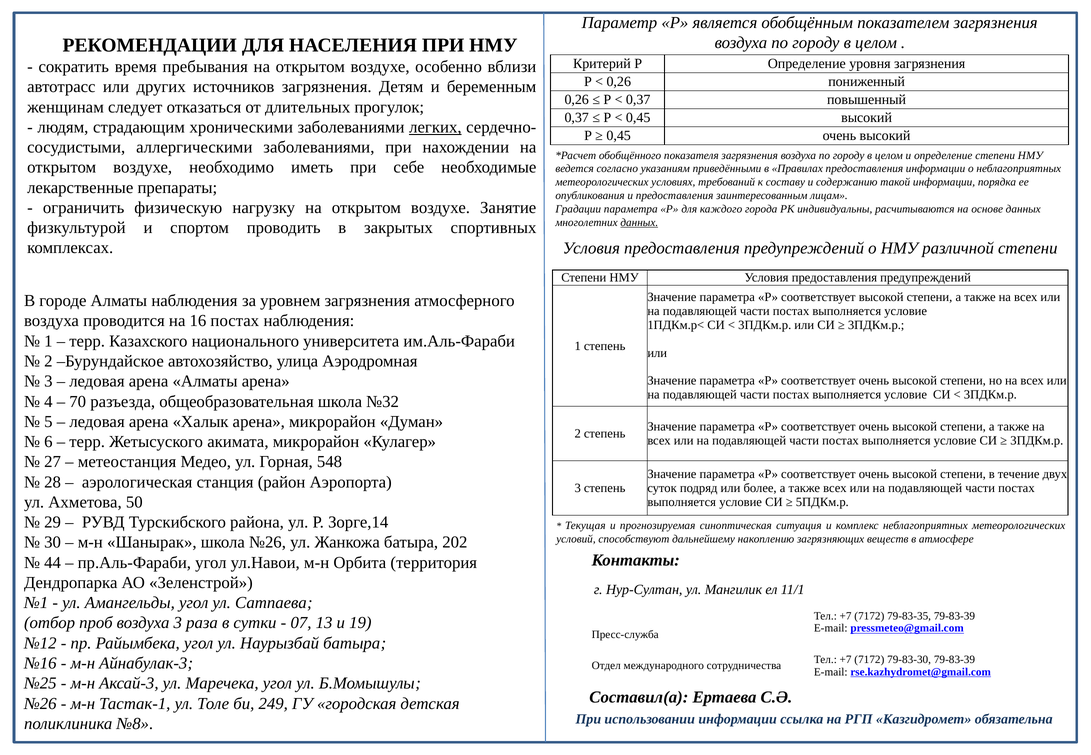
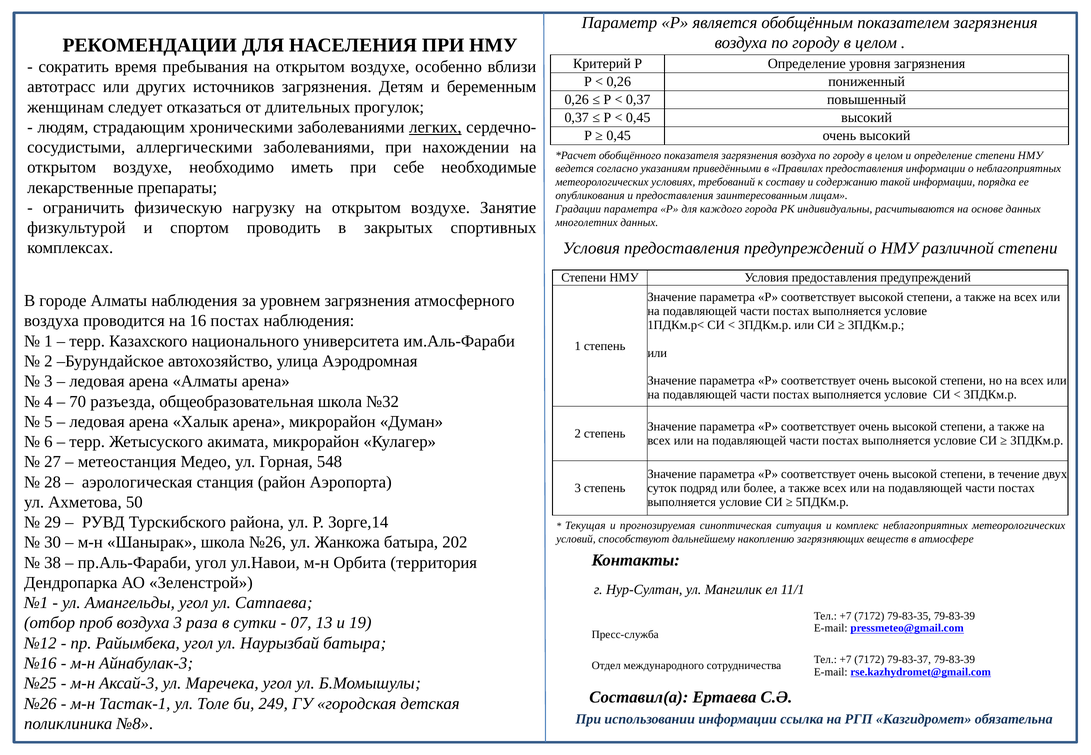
данных underline: present -> none (639, 222)
44: 44 -> 38 (53, 563)
79-83-30: 79-83-30 -> 79-83-37 (909, 660)
